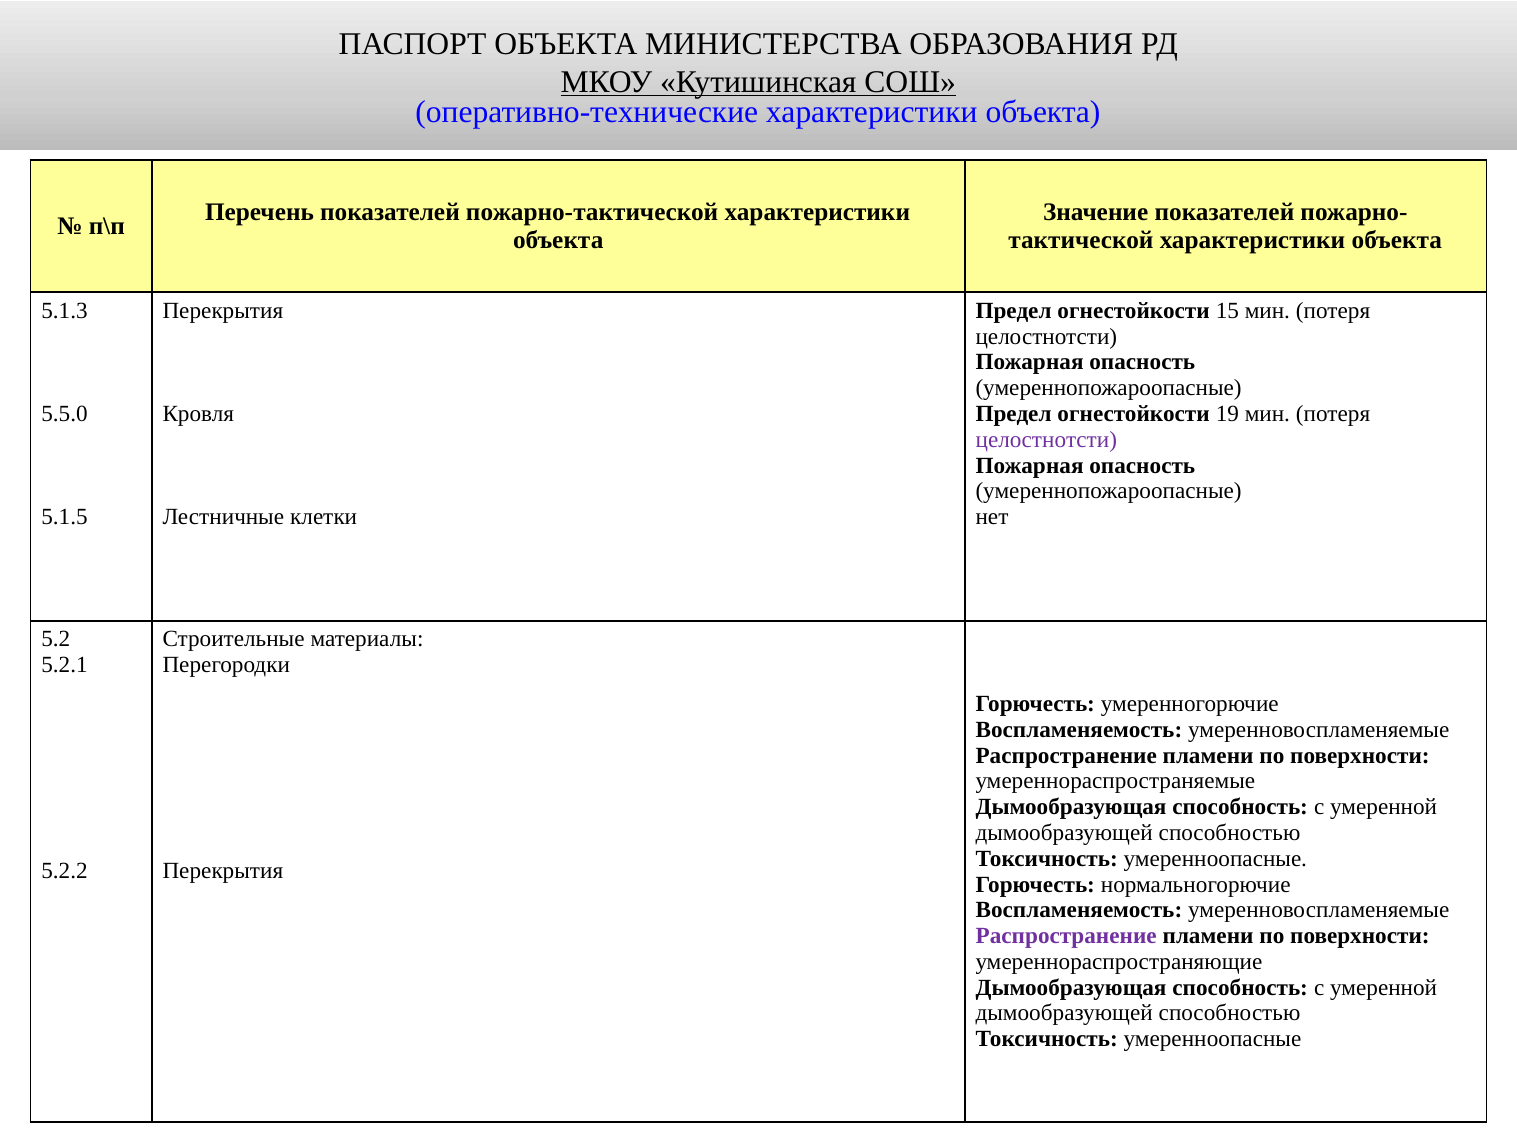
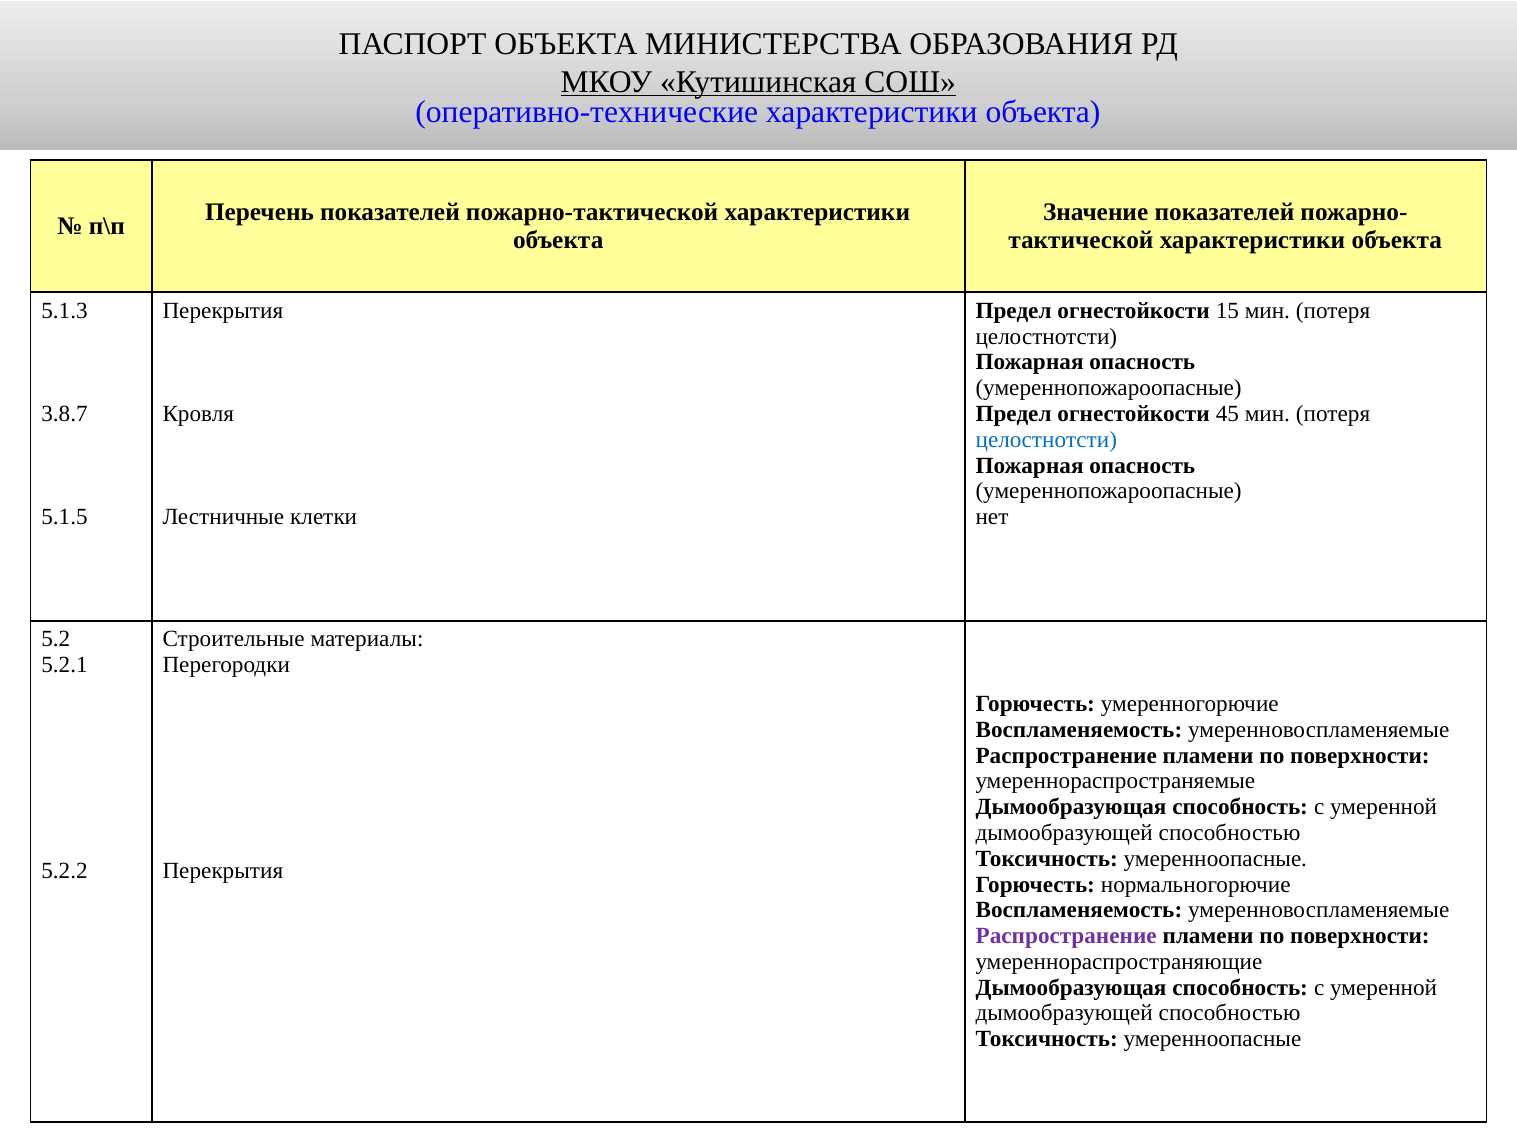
5.5.0: 5.5.0 -> 3.8.7 (64, 414)
19: 19 -> 45 (1227, 414)
целостнотсти colour: purple -> blue (1046, 440)
